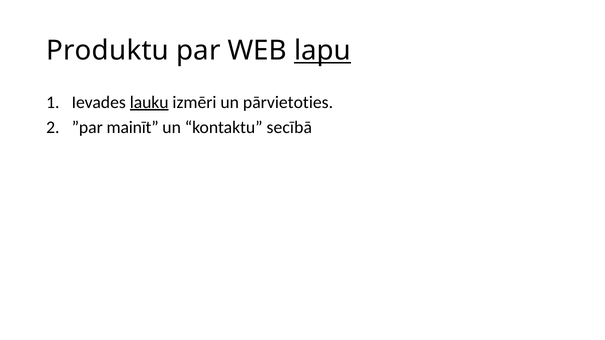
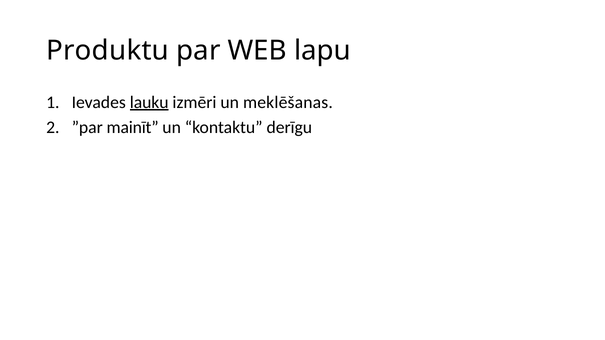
lapu underline: present -> none (323, 51)
pārvietoties: pārvietoties -> meklēšanas (288, 102)
secībā: secībā -> derīgu (289, 128)
